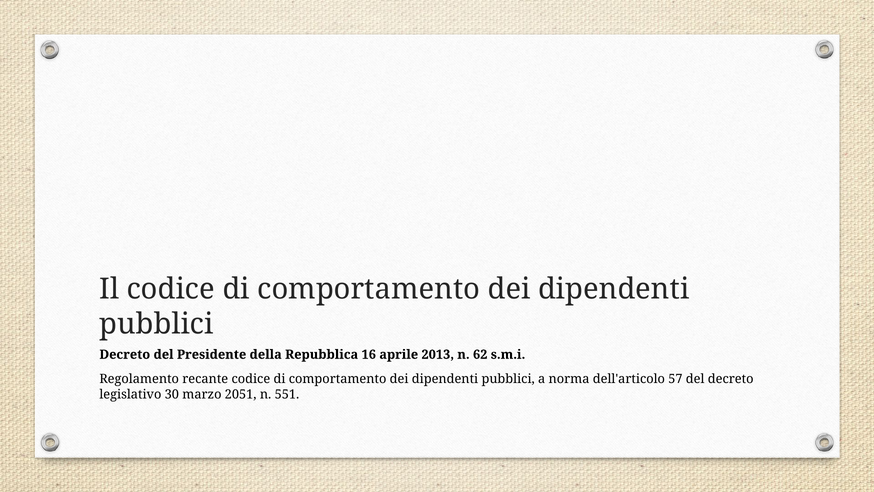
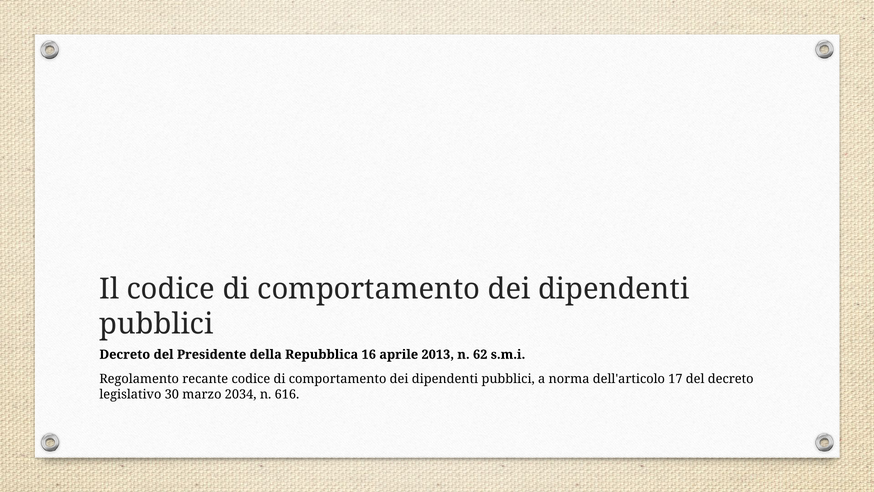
57: 57 -> 17 (675, 379)
2051: 2051 -> 2034 (241, 394)
551: 551 -> 616 (287, 394)
